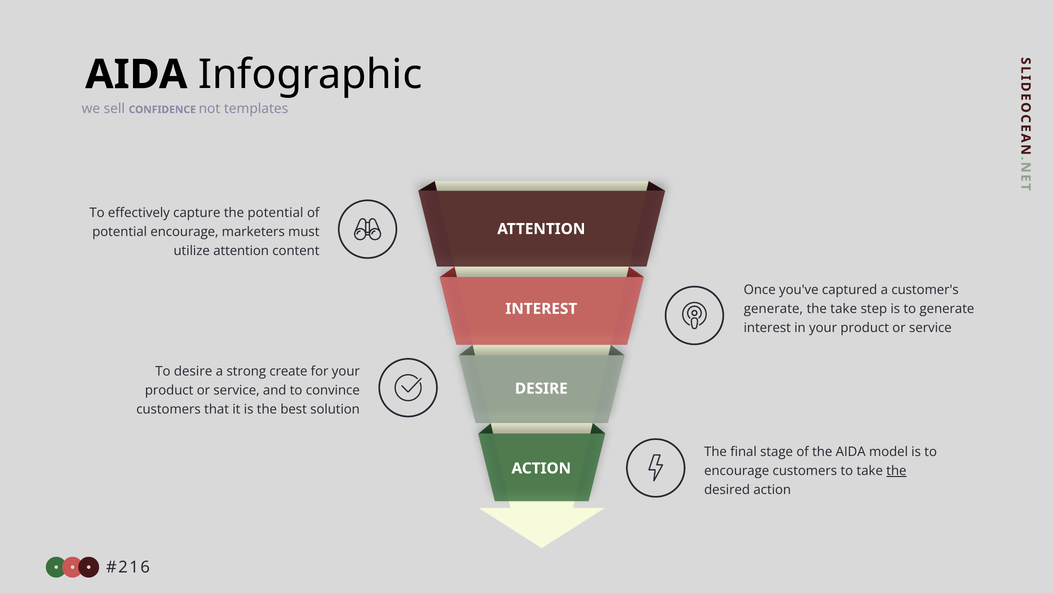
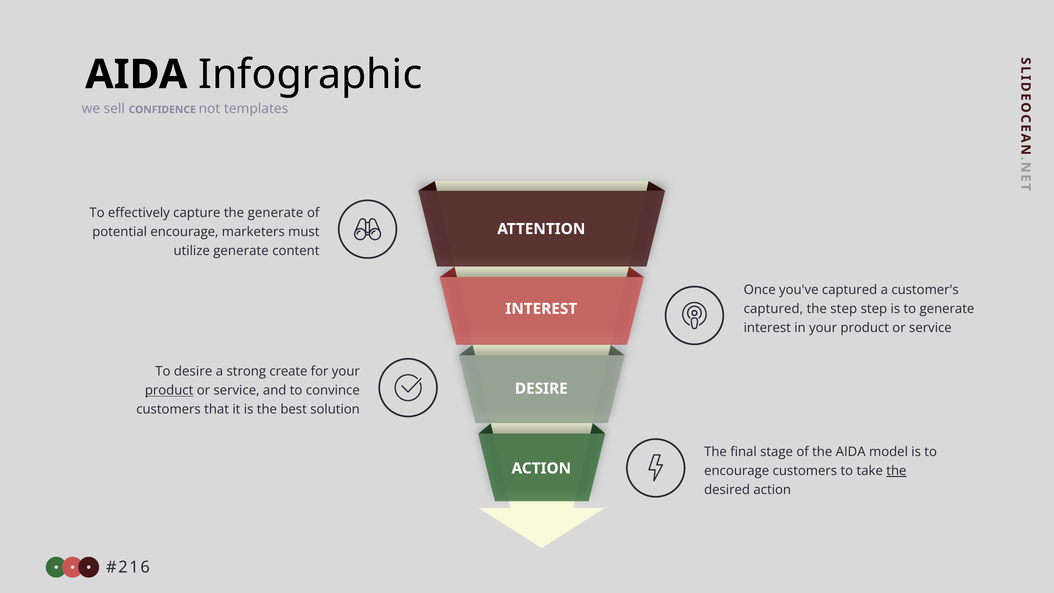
the potential: potential -> generate (275, 213)
utilize attention: attention -> generate (241, 251)
generate: generate -> captured (773, 309)
the take: take -> step (844, 309)
product underline: none -> present (169, 390)
